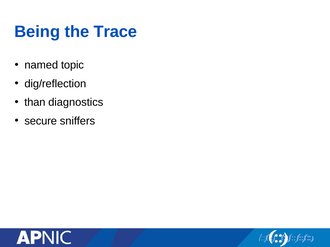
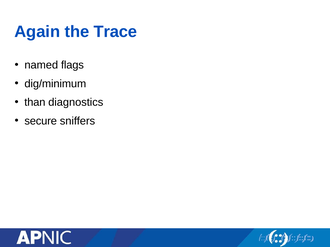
Being: Being -> Again (37, 32)
topic: topic -> flags (72, 65)
dig/reflection: dig/reflection -> dig/minimum (55, 84)
